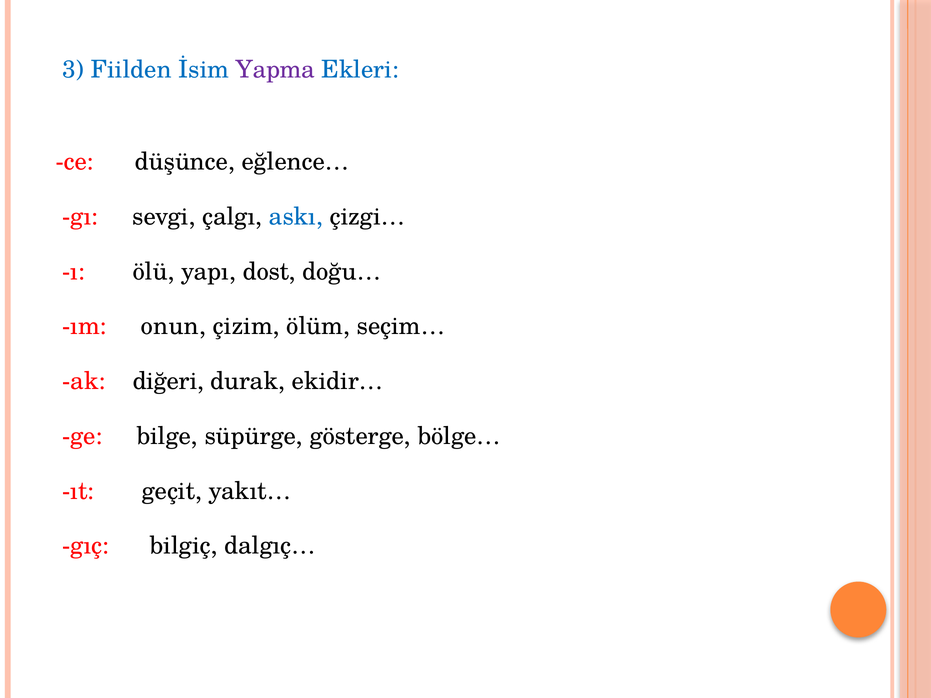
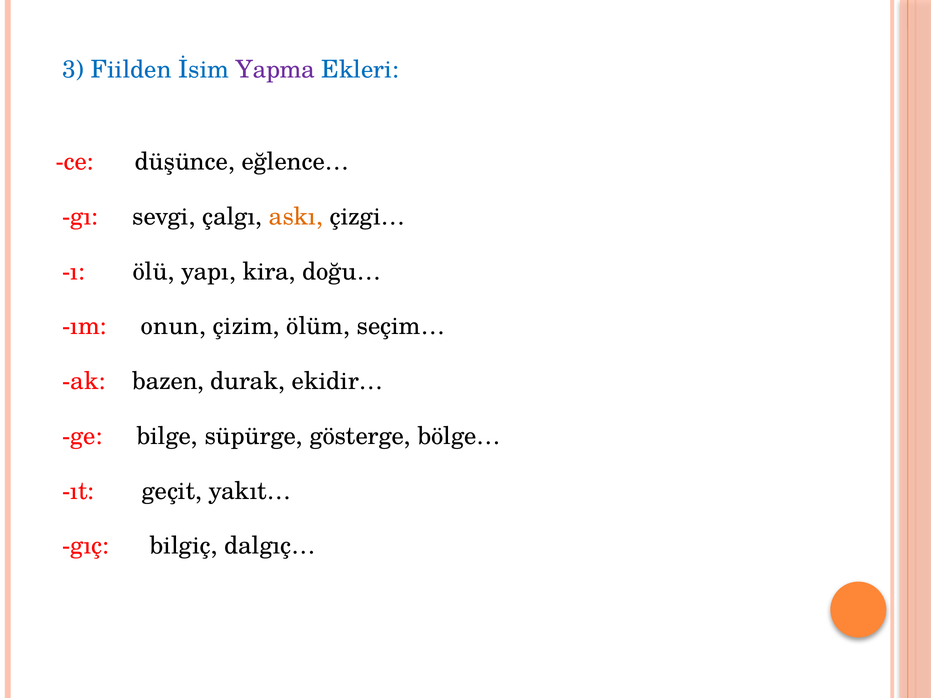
askı colour: blue -> orange (296, 217)
dost: dost -> kira (269, 272)
diğeri: diğeri -> bazen (168, 381)
